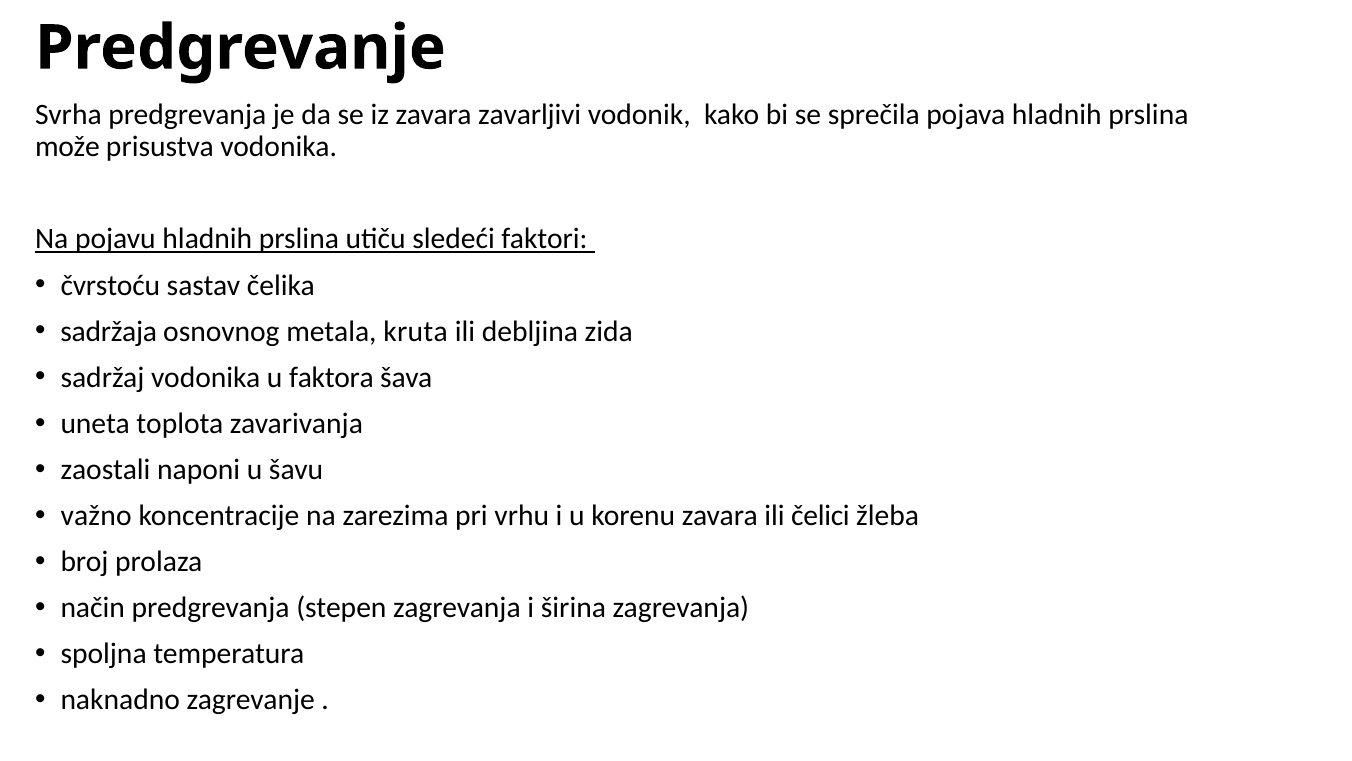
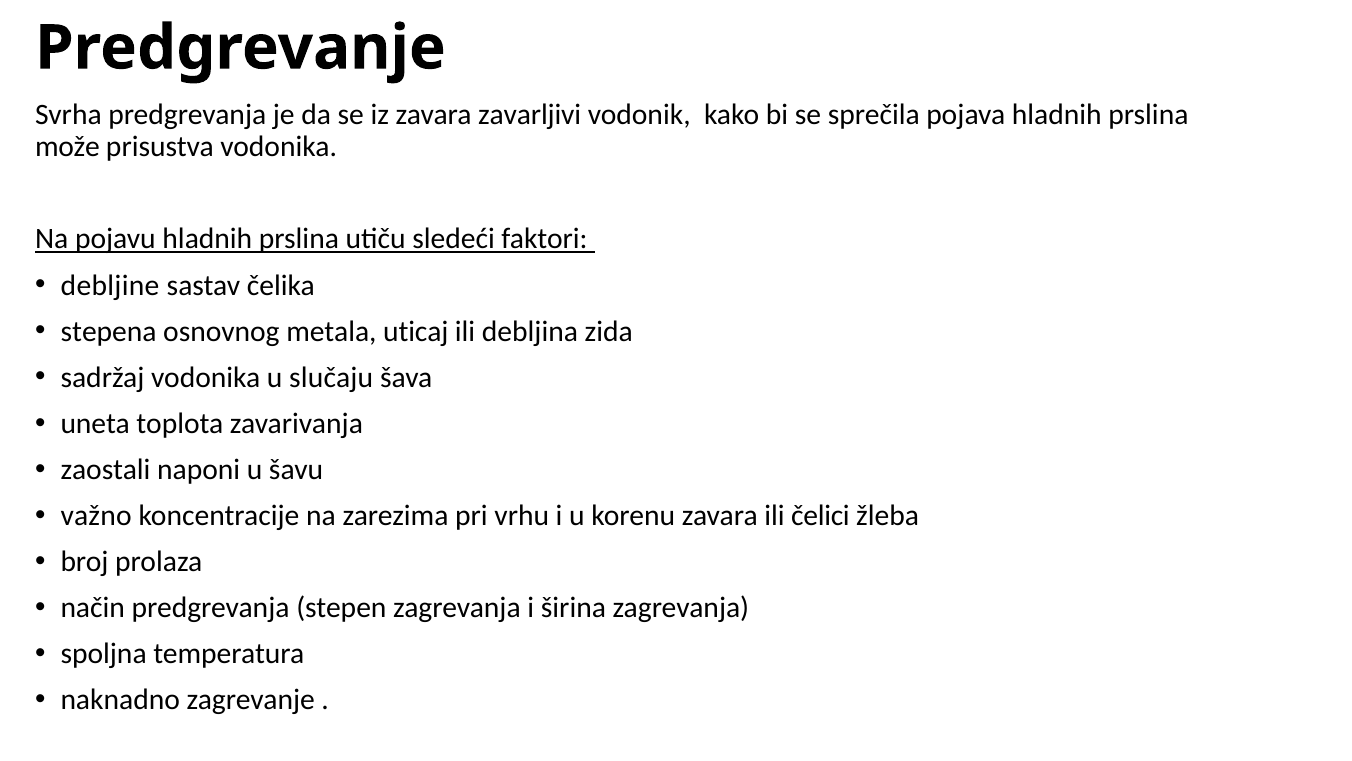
čvrstoću: čvrstoću -> debljine (110, 285)
sadržaja: sadržaja -> stepena (109, 331)
kruta: kruta -> uticaj (416, 331)
faktora: faktora -> slučaju (331, 377)
